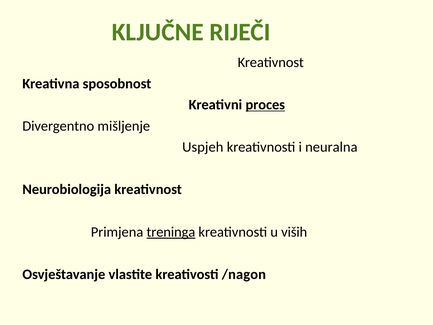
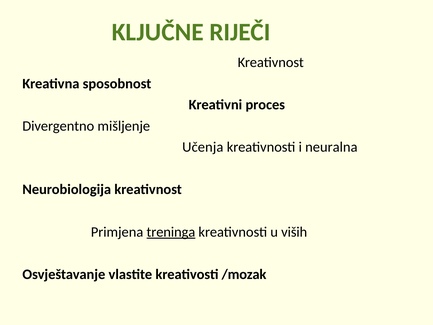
proces underline: present -> none (265, 105)
Uspjeh: Uspjeh -> Učenja (203, 147)
/nagon: /nagon -> /mozak (244, 274)
